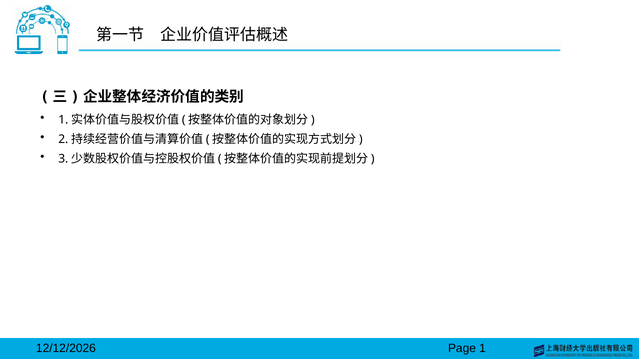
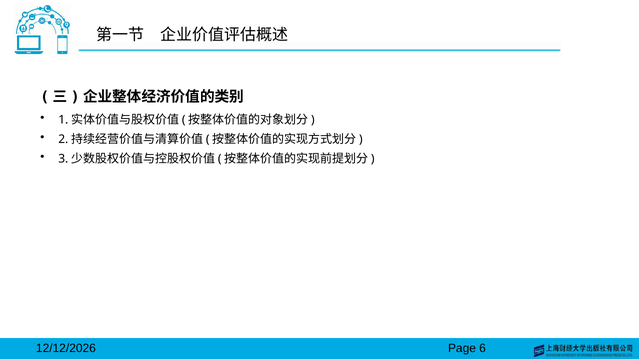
1: 1 -> 6 (483, 349)
